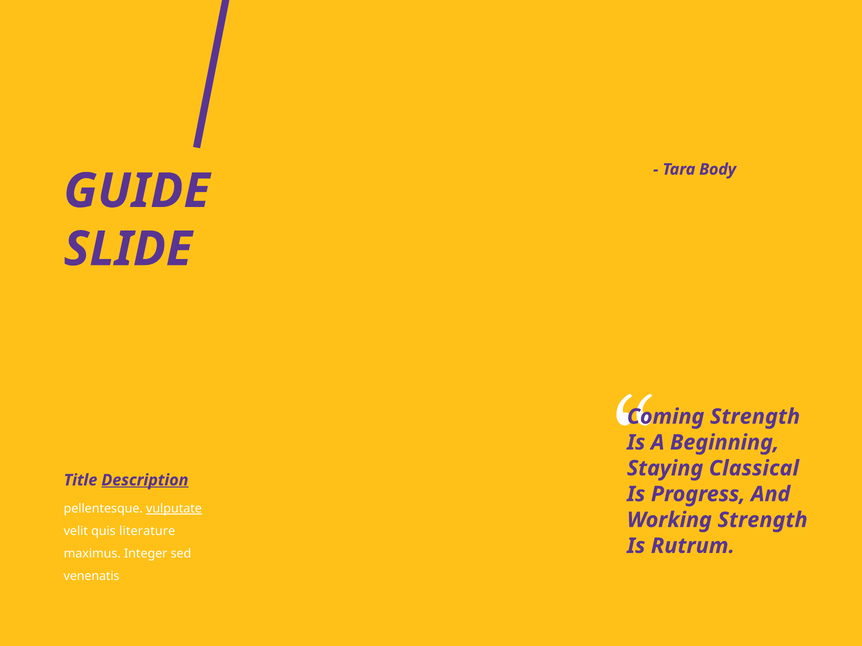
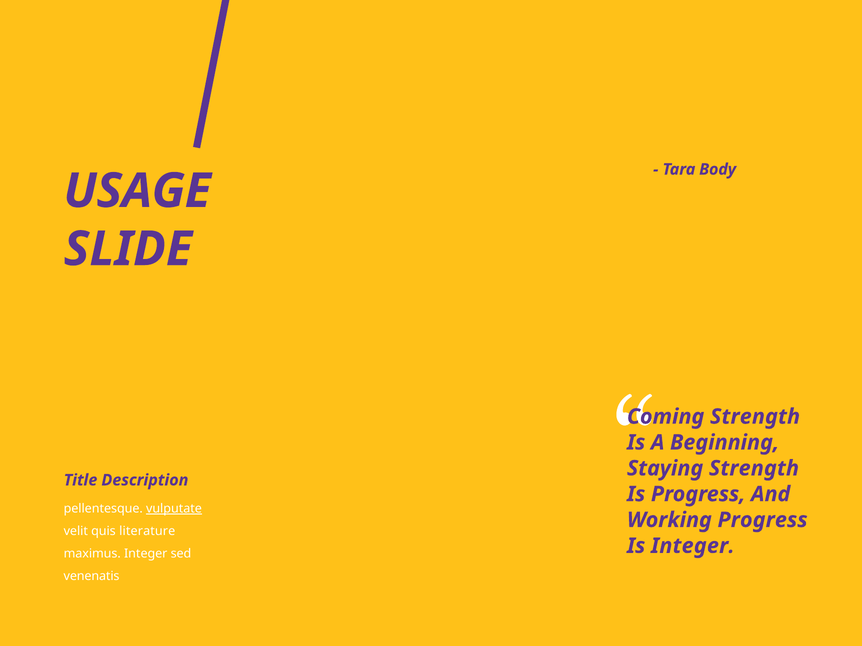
GUIDE: GUIDE -> USAGE (137, 191)
Staying Classical: Classical -> Strength (754, 469)
Description underline: present -> none (145, 480)
Working Strength: Strength -> Progress (763, 520)
Is Rutrum: Rutrum -> Integer (693, 546)
